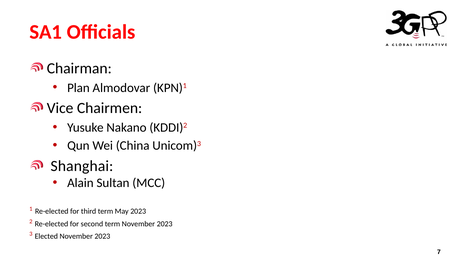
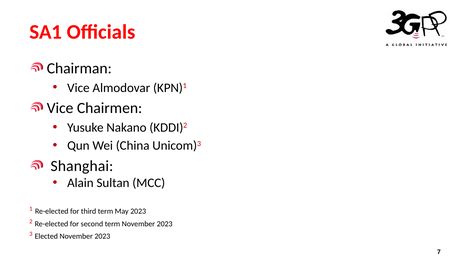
Plan: Plan -> Vice (78, 88)
